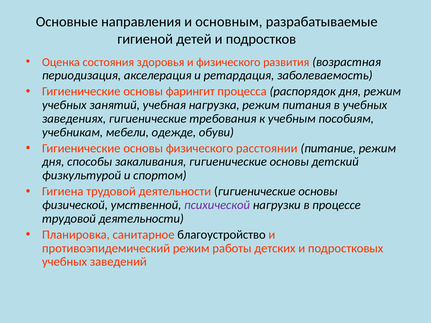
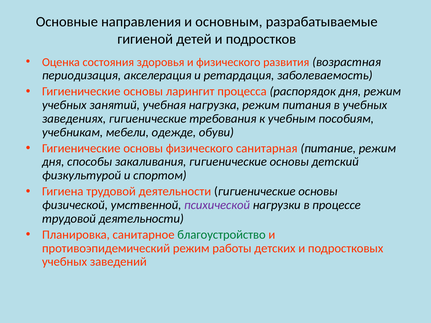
фарингит: фарингит -> ларингит (190, 92)
расстоянии: расстоянии -> санитарная (267, 148)
благоустройство colour: black -> green (222, 235)
